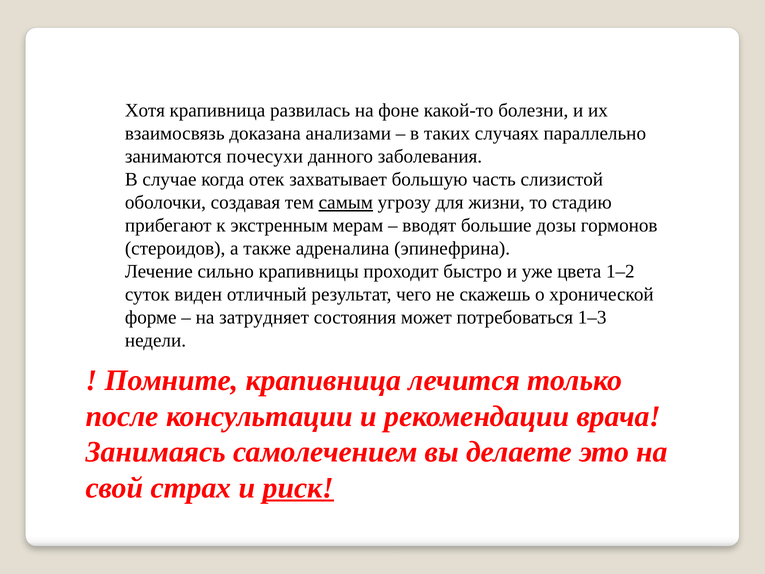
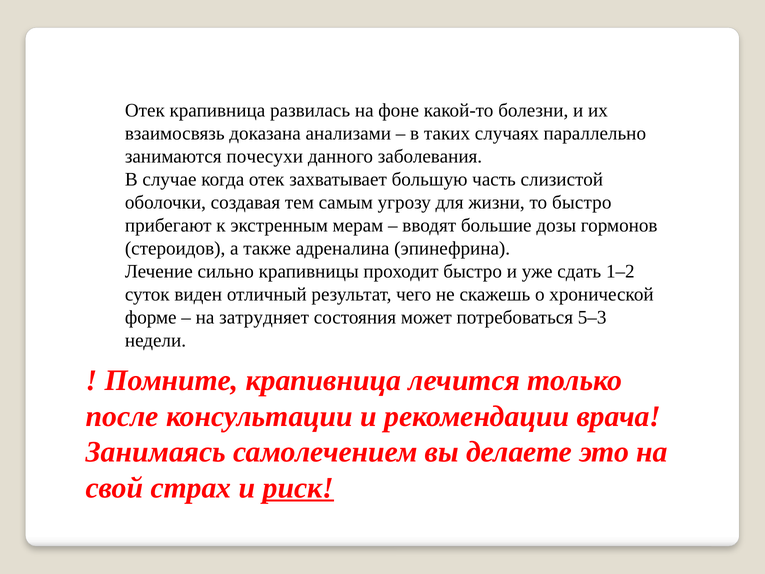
Хотя: Хотя -> Отек (145, 111)
самым underline: present -> none (346, 202)
то стадию: стадию -> быстро (582, 202)
цвета: цвета -> сдать (579, 271)
1–3: 1–3 -> 5–3 (592, 317)
